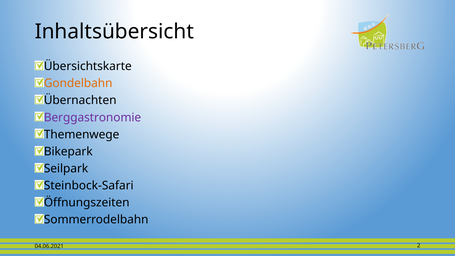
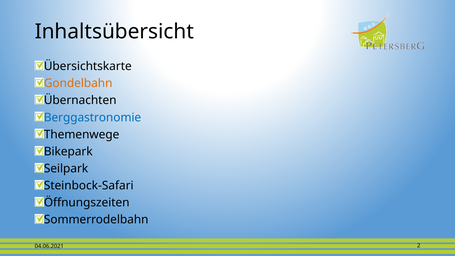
Berggastronomie colour: purple -> blue (93, 117)
